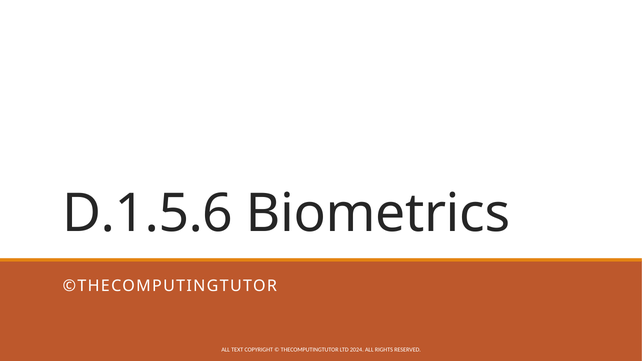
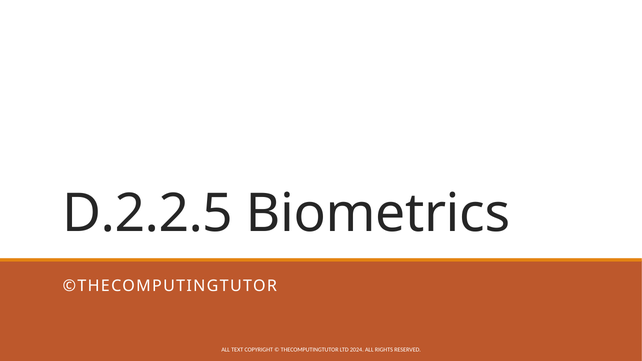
D.1.5.6: D.1.5.6 -> D.2.2.5 (148, 214)
